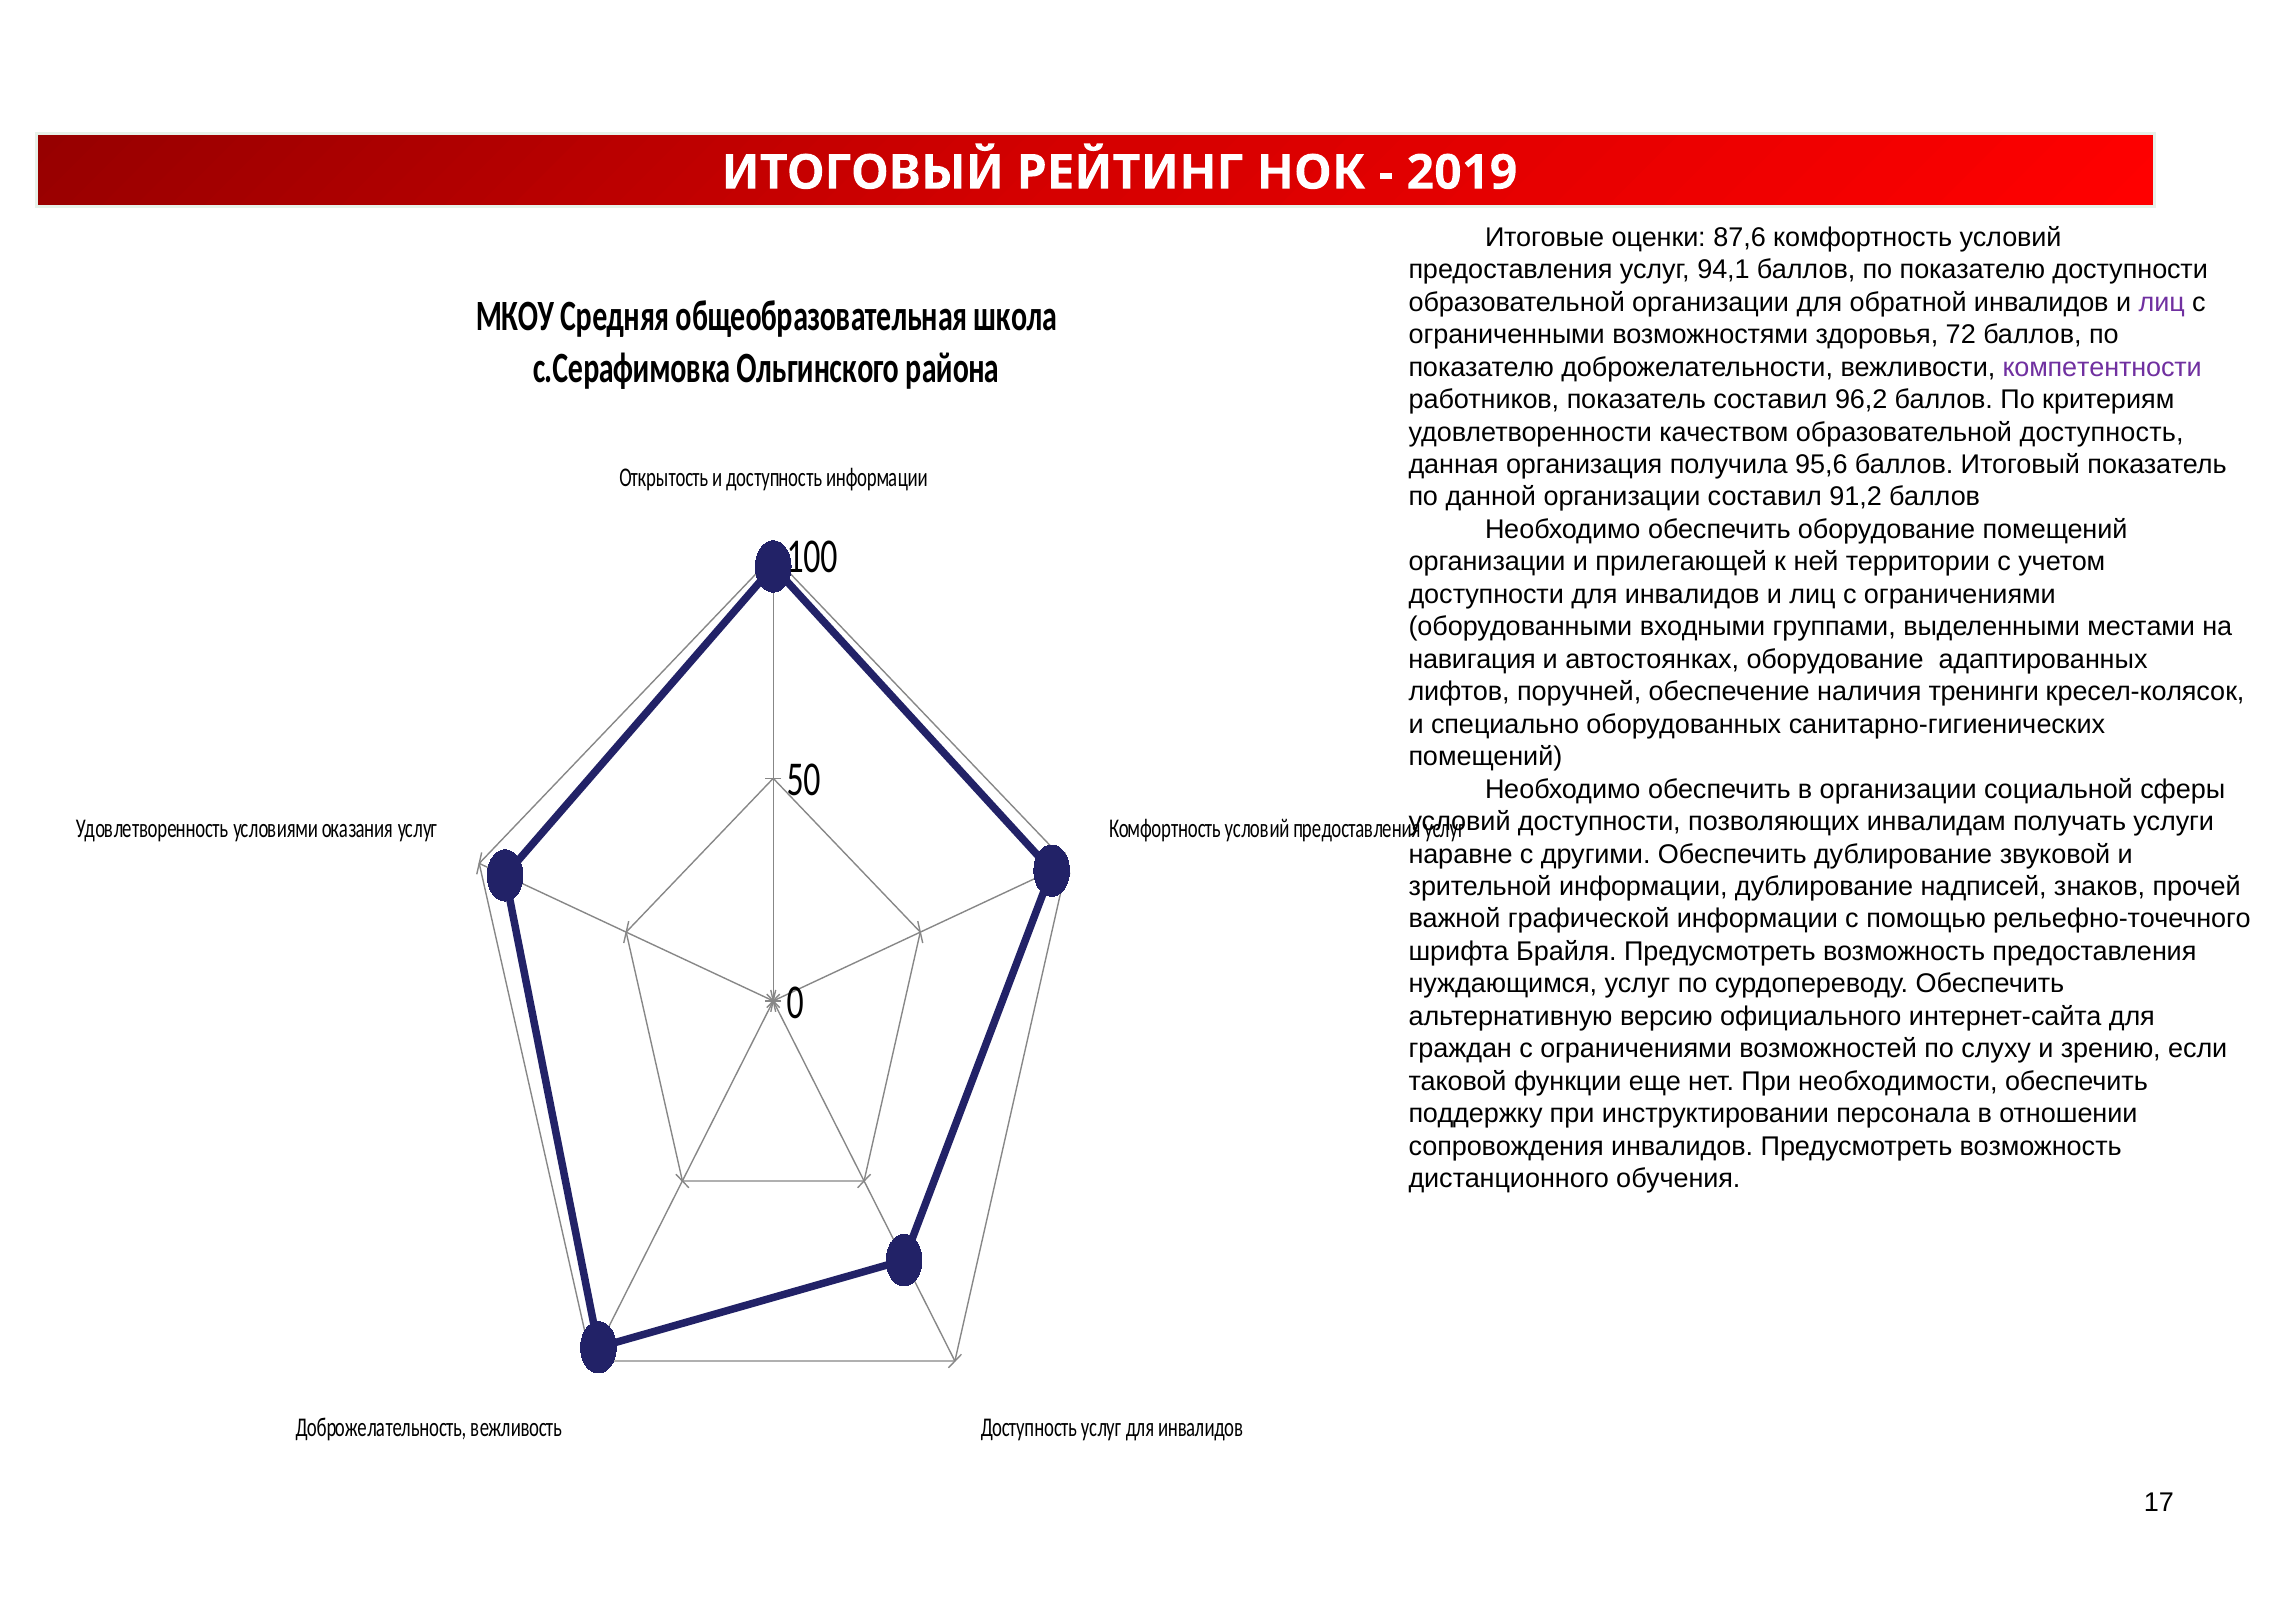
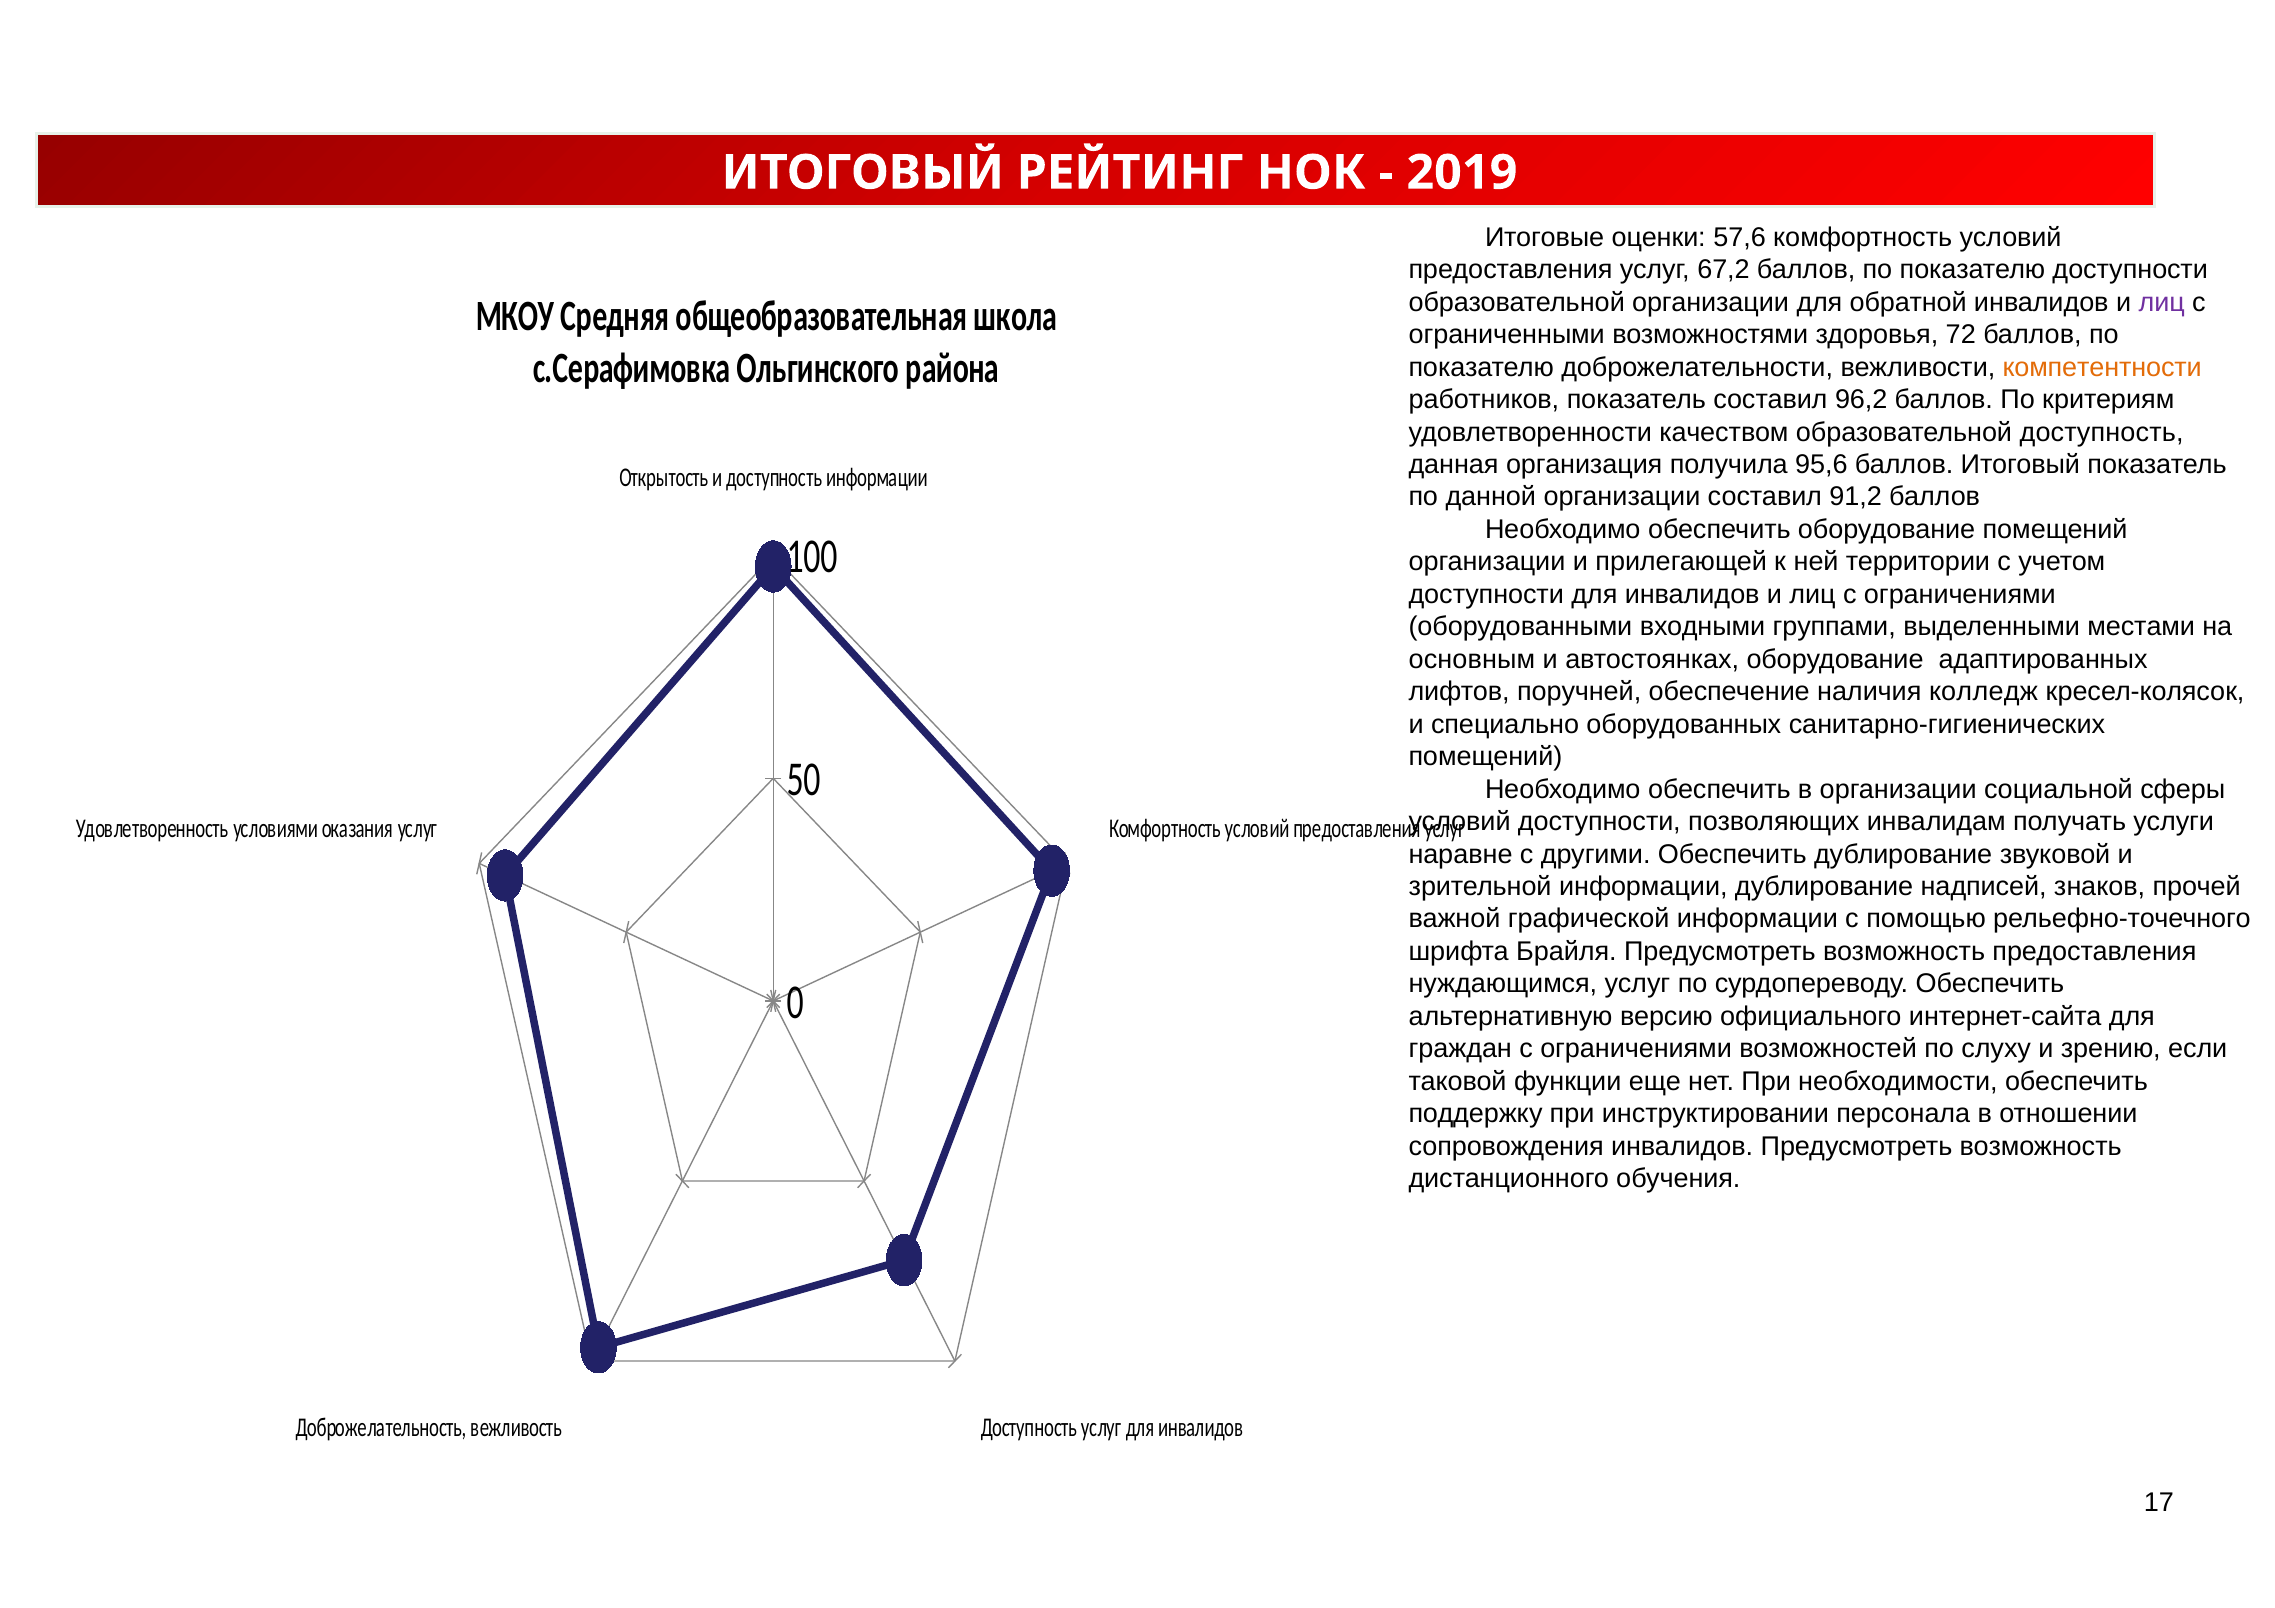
87,6: 87,6 -> 57,6 (1740, 237)
94,1: 94,1 -> 67,2 (1724, 270)
компетентности colour: purple -> orange (2102, 367)
навигация: навигация -> основным (1472, 660)
тренинги: тренинги -> колледж (1984, 692)
